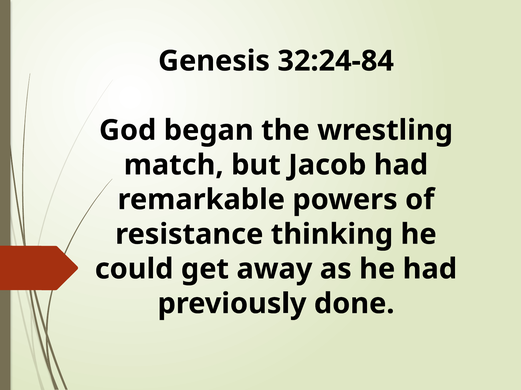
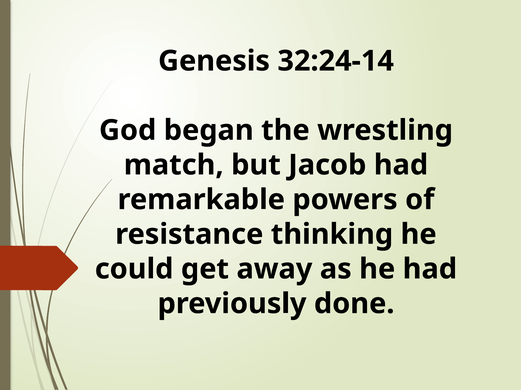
32:24-84: 32:24-84 -> 32:24-14 (336, 61)
